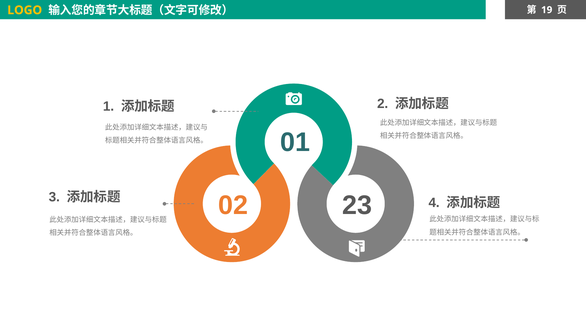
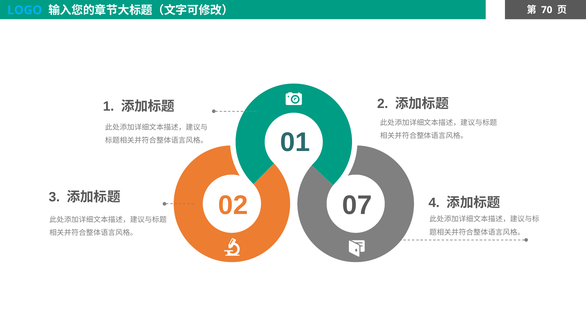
LOGO colour: yellow -> light blue (25, 10)
19: 19 -> 70 (547, 10)
23: 23 -> 07 (357, 205)
